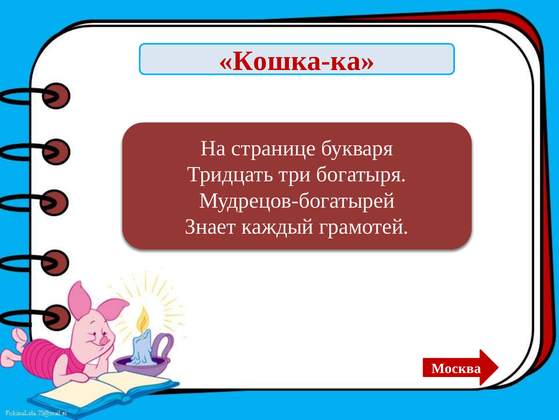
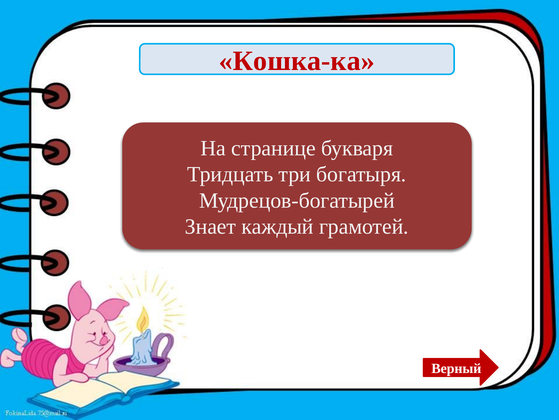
Москва: Москва -> Верный (456, 368)
